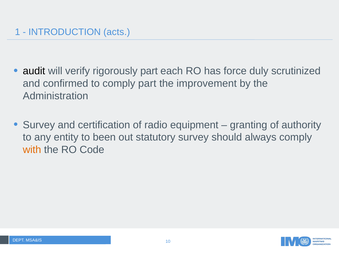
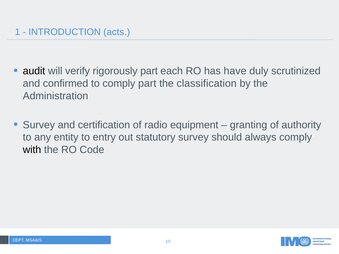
force: force -> have (235, 71)
improvement: improvement -> classification (207, 84)
been: been -> entry (104, 137)
with colour: orange -> black (32, 150)
